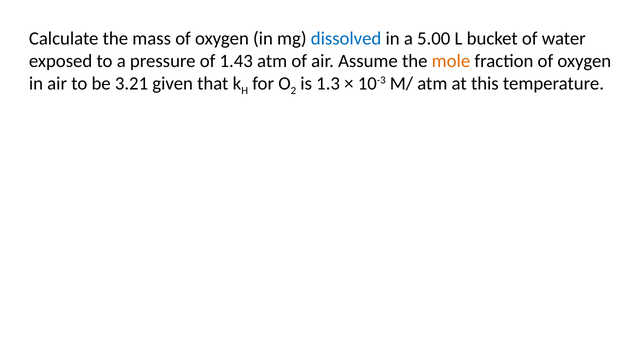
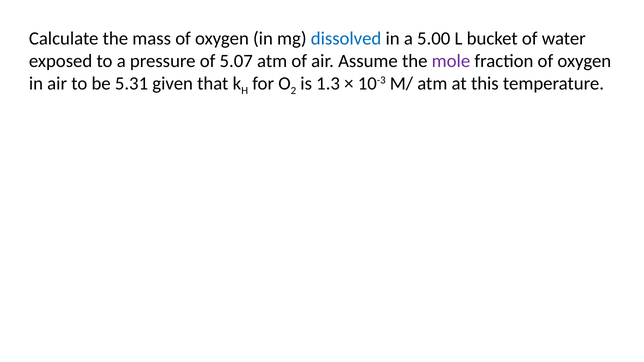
1.43: 1.43 -> 5.07 (236, 61)
mole colour: orange -> purple (451, 61)
3.21: 3.21 -> 5.31 (132, 83)
